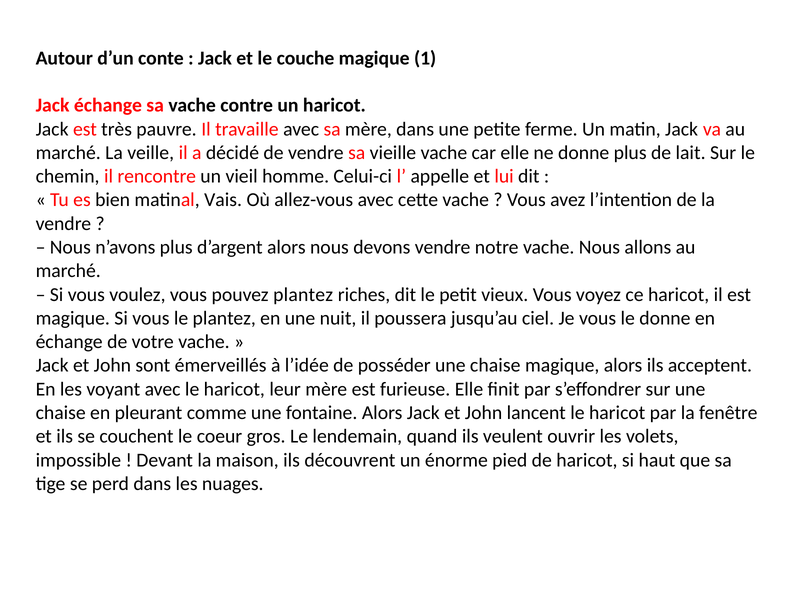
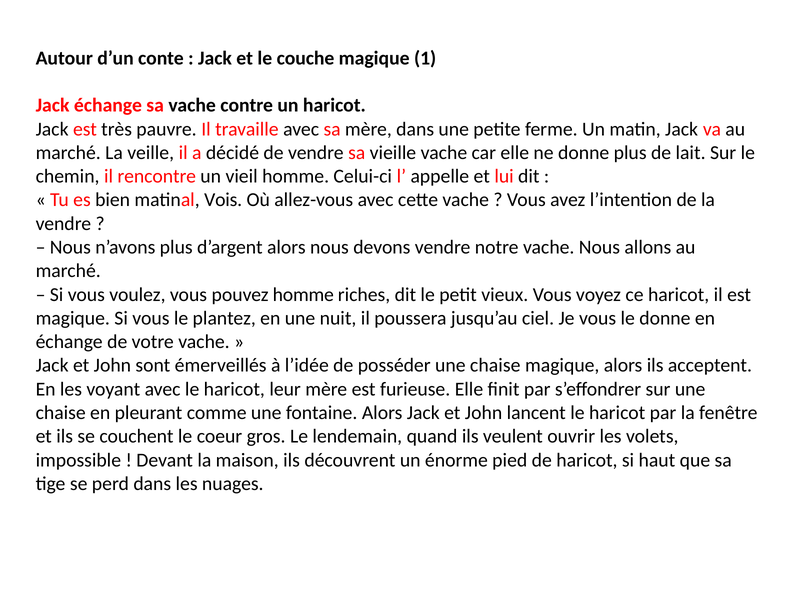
Vais: Vais -> Vois (223, 200)
pouvez plantez: plantez -> homme (303, 295)
